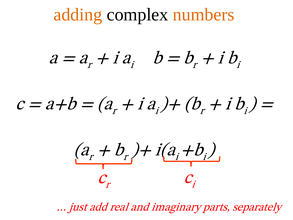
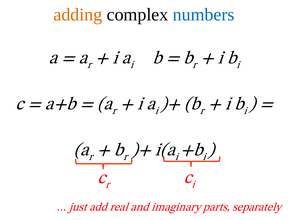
numbers colour: orange -> blue (204, 15)
